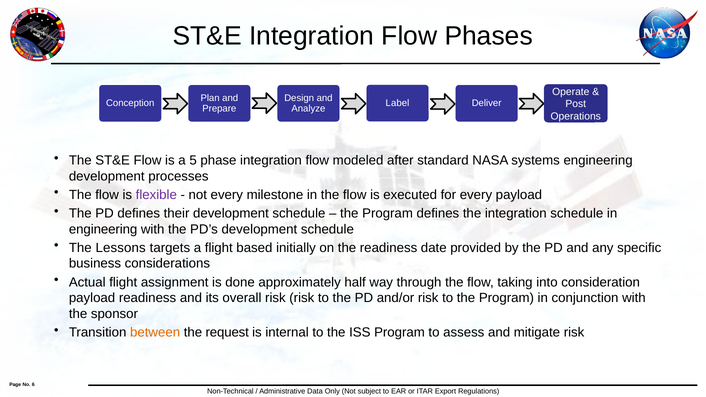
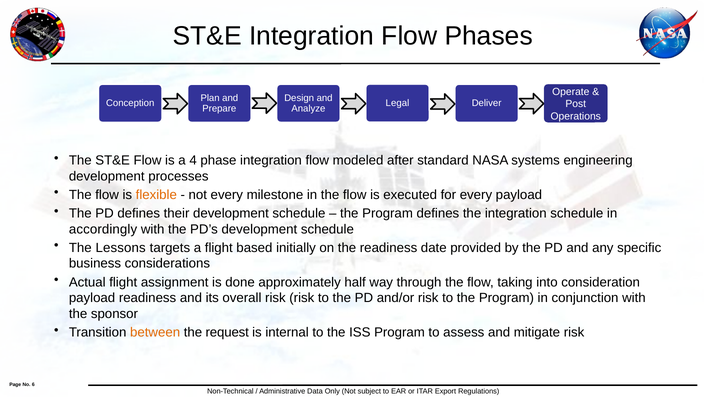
Label: Label -> Legal (397, 103)
5: 5 -> 4 (193, 160)
flexible colour: purple -> orange (156, 195)
engineering: engineering -> accordingly (103, 229)
